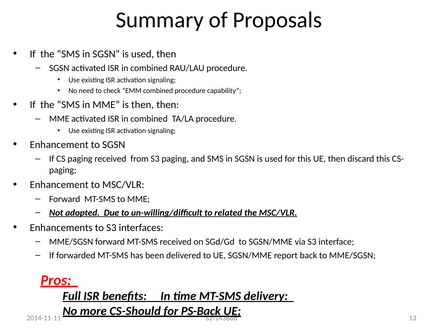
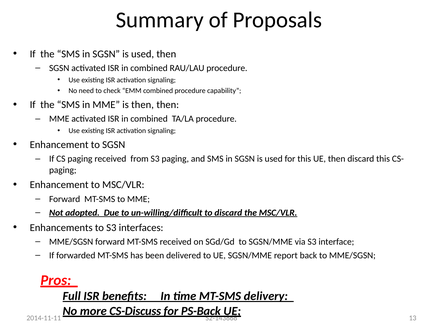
to related: related -> discard (228, 212)
CS-Should: CS-Should -> CS-Discuss (135, 310)
